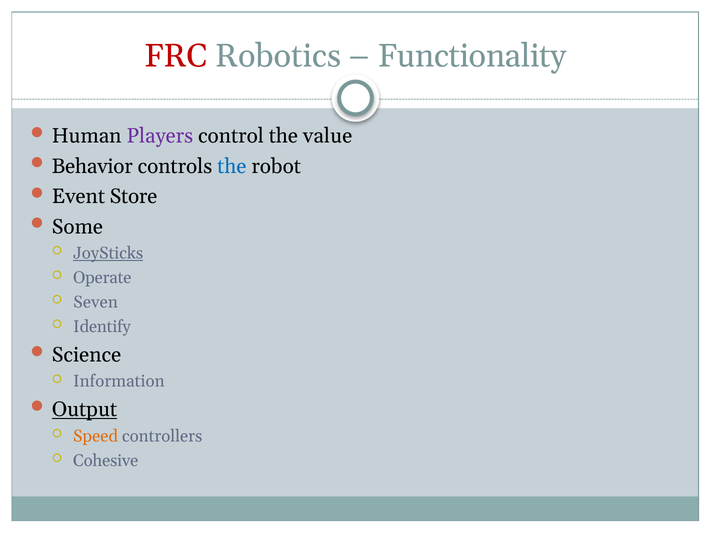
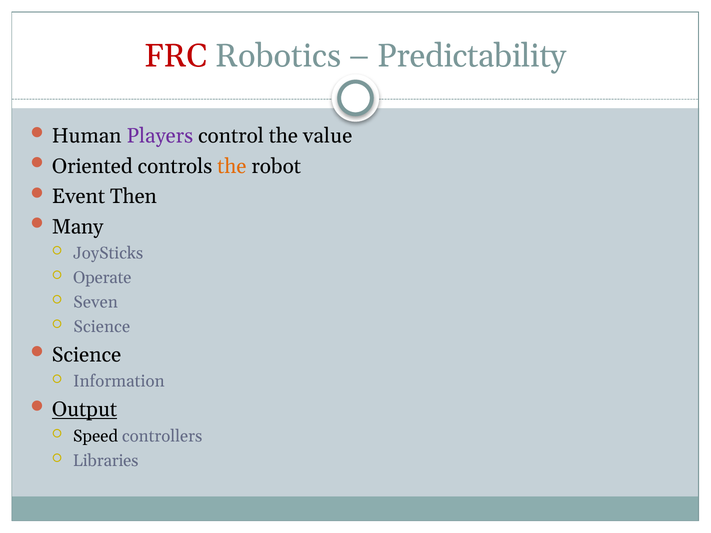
Functionality: Functionality -> Predictability (472, 56)
Behavior: Behavior -> Oriented (92, 166)
the colour: blue -> orange (232, 166)
Store: Store -> Then (133, 197)
Some: Some -> Many (78, 227)
JoySticks underline: present -> none (108, 253)
Identify: Identify -> Science (102, 327)
Speed colour: orange -> black (96, 436)
Cohesive: Cohesive -> Libraries (106, 461)
